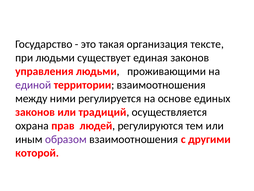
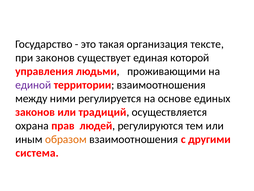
при людьми: людьми -> законов (55, 58)
единая законов: законов -> которой (190, 58)
образом colour: purple -> orange (66, 139)
которой: которой -> система (37, 153)
